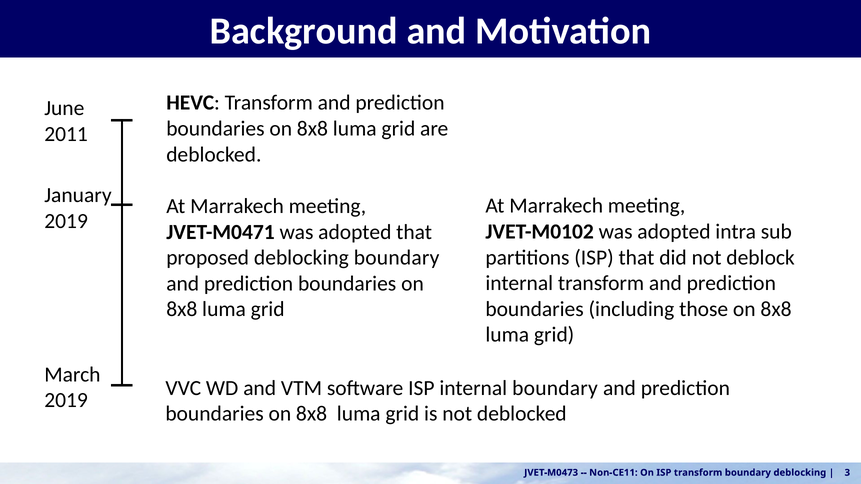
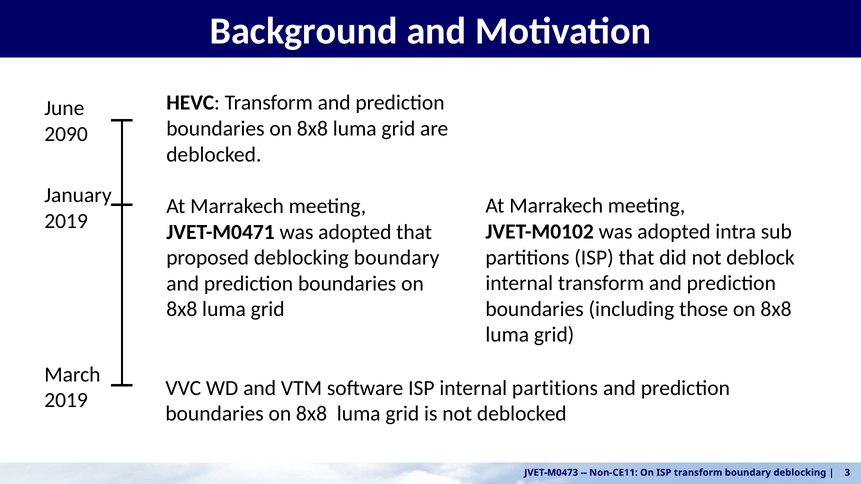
2011: 2011 -> 2090 (66, 134)
internal boundary: boundary -> partitions (555, 388)
